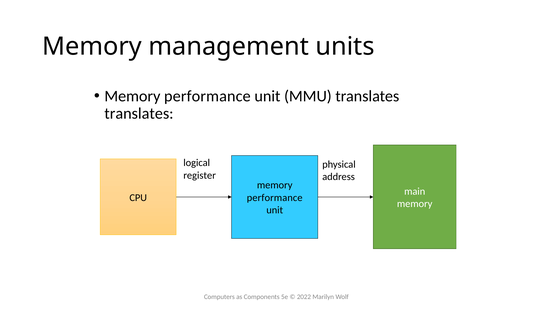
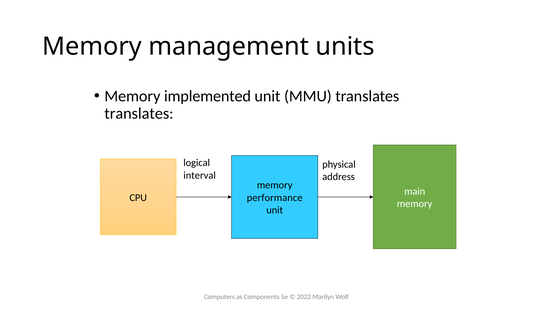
performance: performance -> implemented (207, 96)
register: register -> interval (200, 175)
